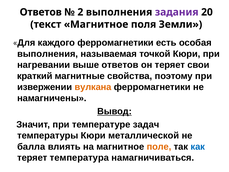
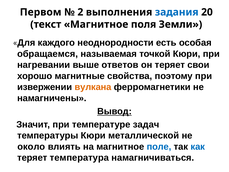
Ответов: Ответов -> Первом (41, 12)
задания colour: purple -> blue (177, 12)
каждого ферромагнетики: ферромагнетики -> неоднородности (116, 43)
выполнения: выполнения -> обращаемся (48, 54)
краткий: краткий -> хорошо (35, 76)
балла: балла -> около (31, 146)
поле colour: orange -> blue (159, 146)
